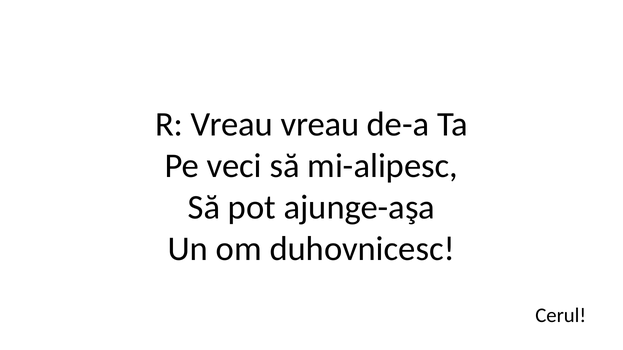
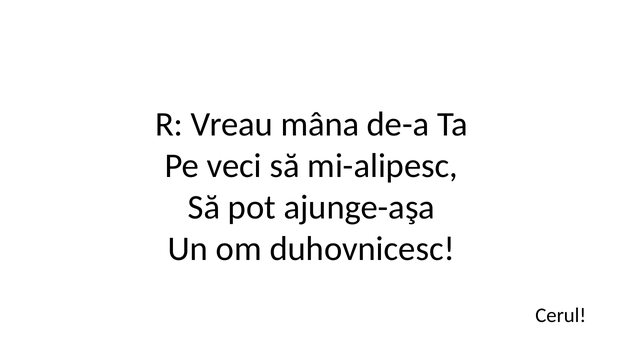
Vreau vreau: vreau -> mâna (320, 125)
